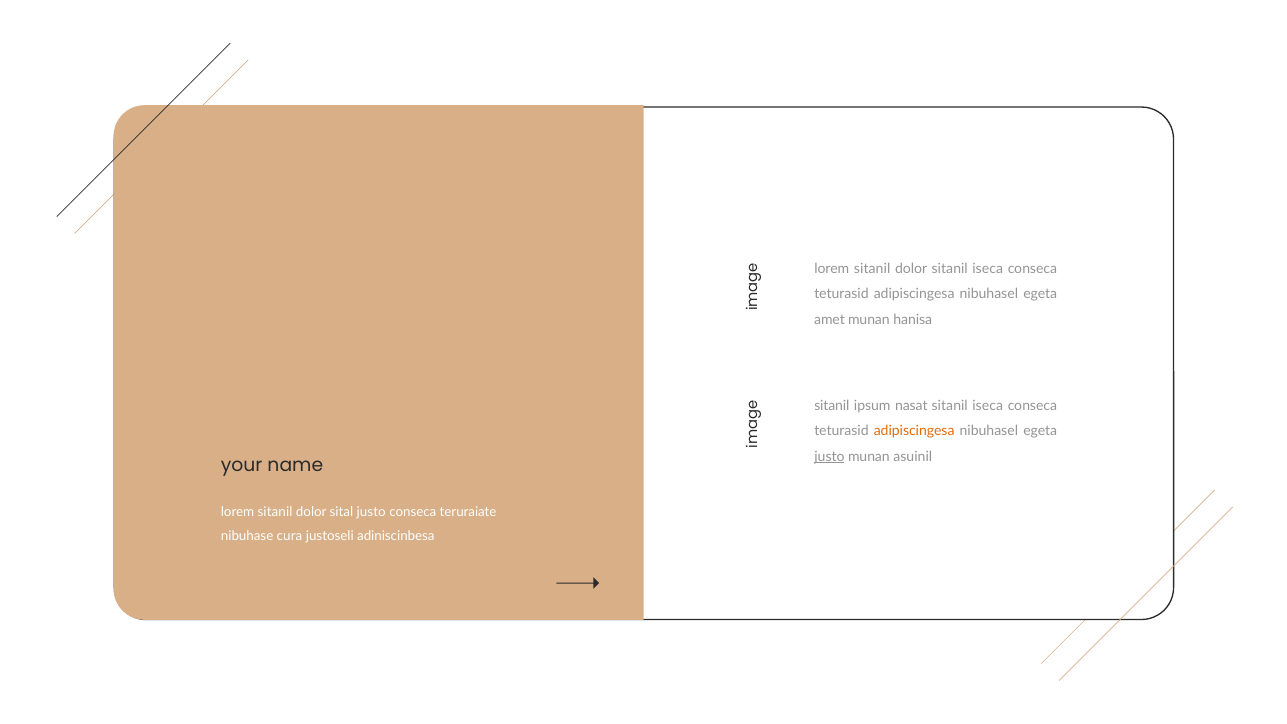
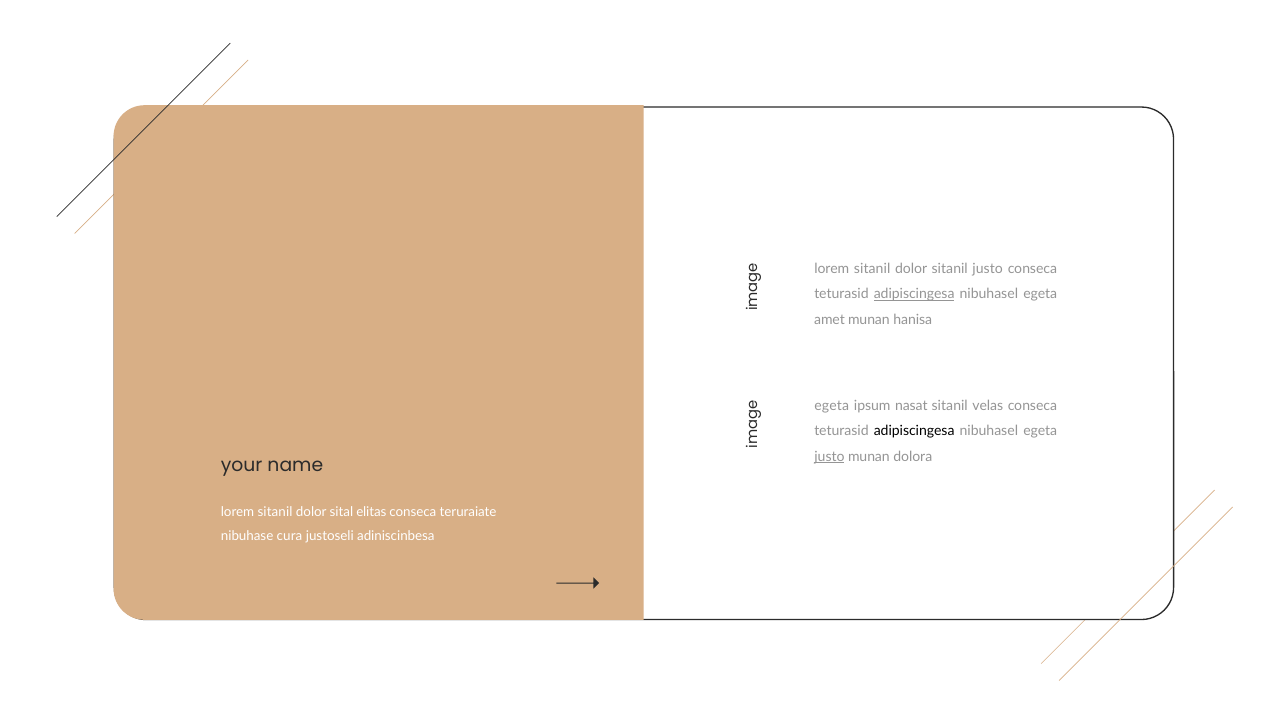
dolor sitanil iseca: iseca -> justo (988, 269)
adipiscingesa underline: none -> present (914, 294)
sitanil: sitanil -> egeta (832, 406)
iseca: iseca -> velas (988, 406)
adipiscingesa colour: orange -> black (914, 431)
asuinil: asuinil -> dolora (913, 456)
sital justo: justo -> elitas (371, 512)
